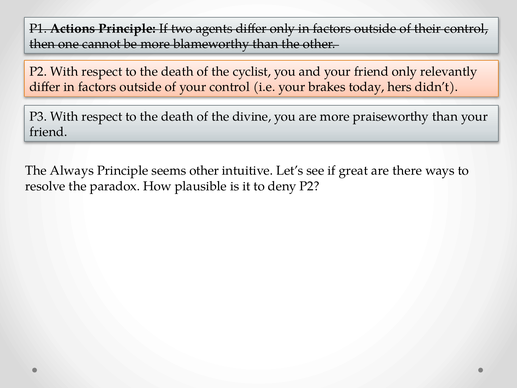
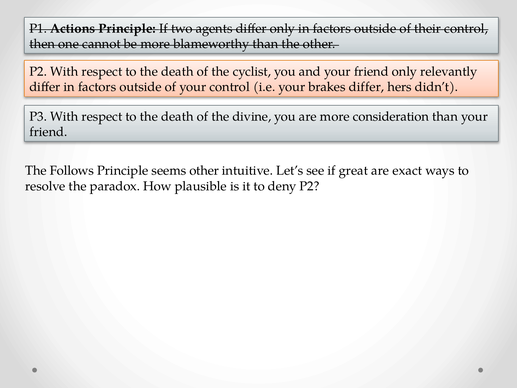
brakes today: today -> differ (367, 87)
praiseworthy: praiseworthy -> consideration (391, 116)
Always: Always -> Follows (72, 171)
there: there -> exact (407, 171)
